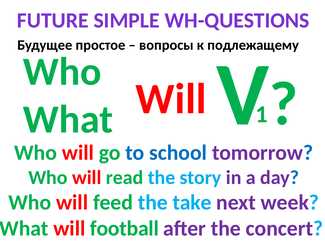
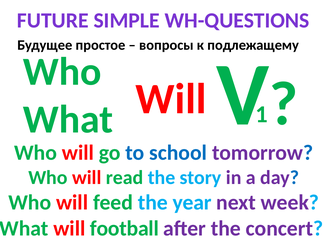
take: take -> year (192, 202)
